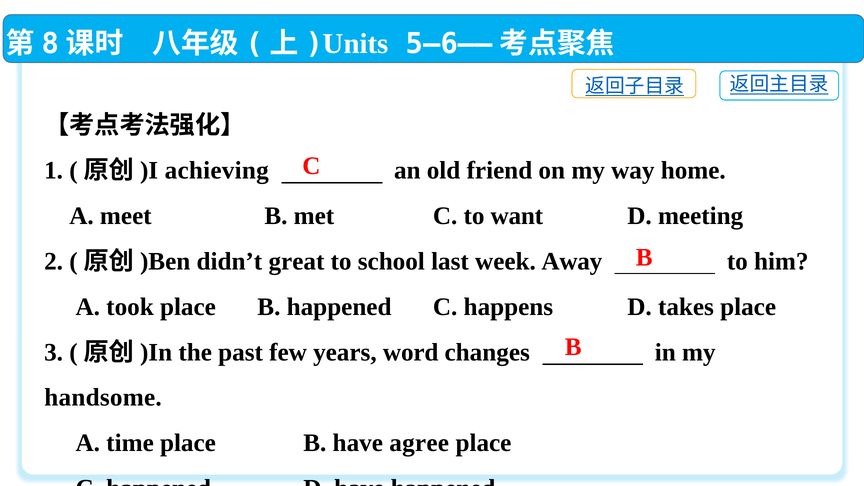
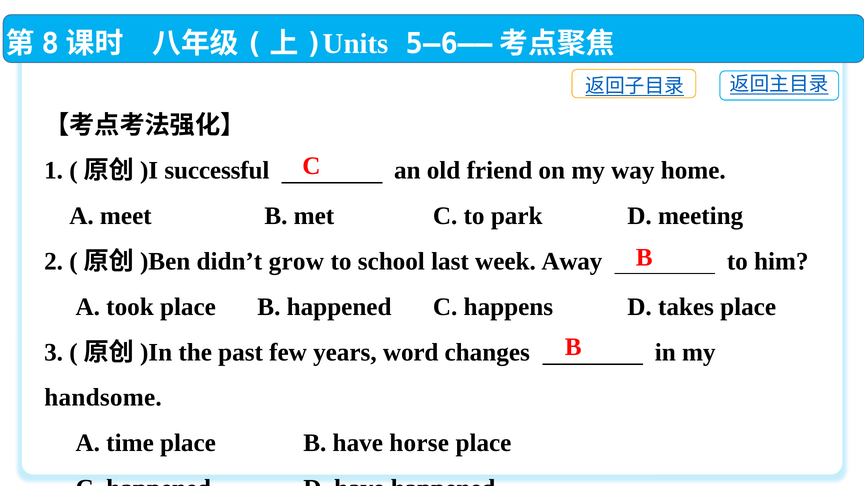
achieving: achieving -> successful (217, 171)
want: want -> park (517, 216)
great: great -> grow (296, 261)
agree: agree -> horse (419, 443)
